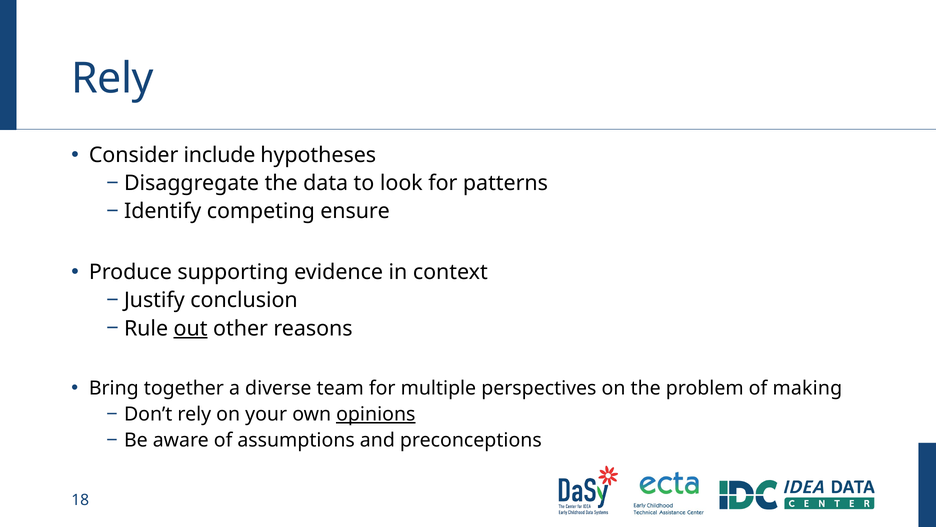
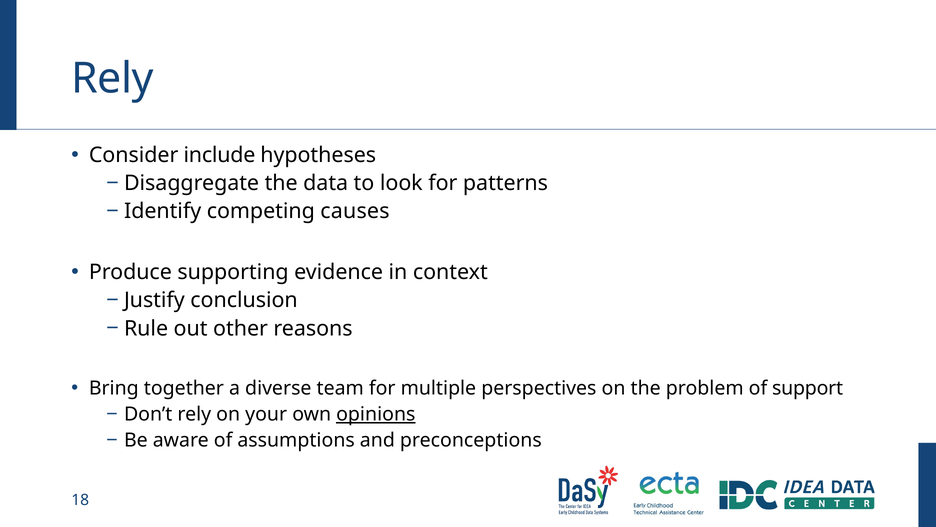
ensure: ensure -> causes (355, 211)
out underline: present -> none (191, 328)
making: making -> support (808, 388)
